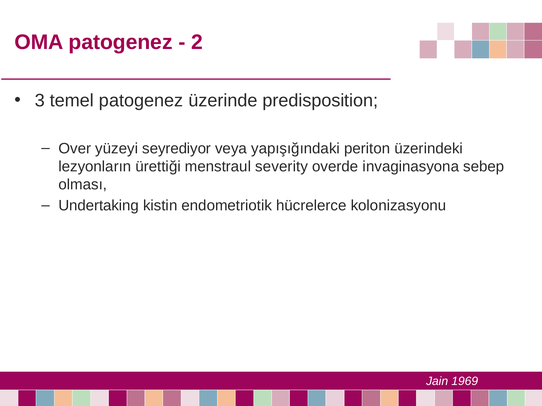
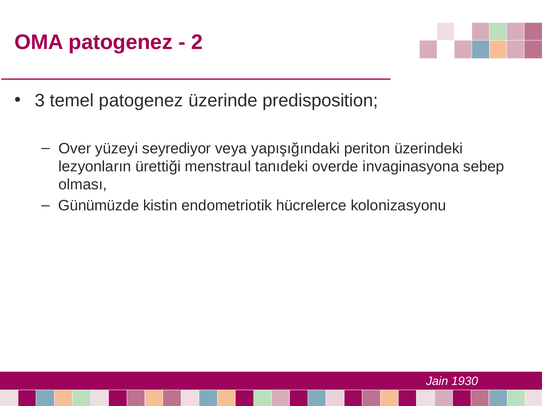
severity: severity -> tanıdeki (282, 167)
Undertaking: Undertaking -> Günümüzde (99, 206)
1969: 1969 -> 1930 (465, 382)
